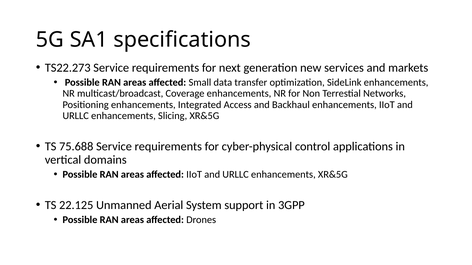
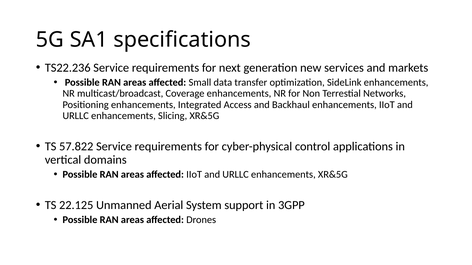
TS22.273: TS22.273 -> TS22.236 (68, 68)
75.688: 75.688 -> 57.822 (76, 147)
